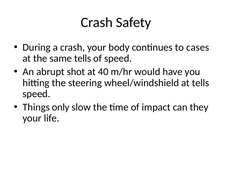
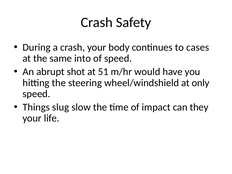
same tells: tells -> into (83, 58)
40: 40 -> 51 (103, 72)
at tells: tells -> only (201, 83)
only: only -> slug (61, 107)
